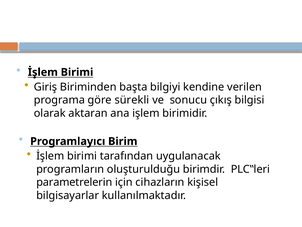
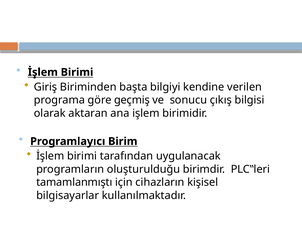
sürekli: sürekli -> geçmiş (132, 100)
parametrelerin: parametrelerin -> tamamlanmıştı (74, 182)
